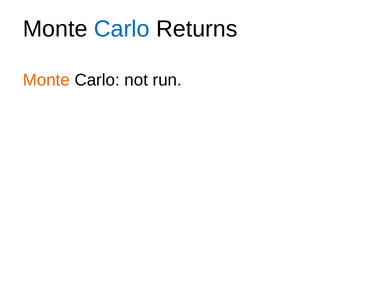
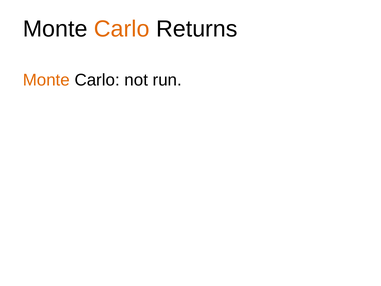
Carlo colour: blue -> orange (122, 29)
